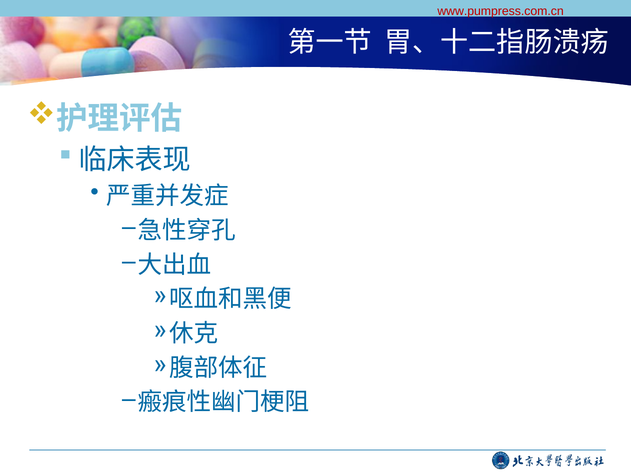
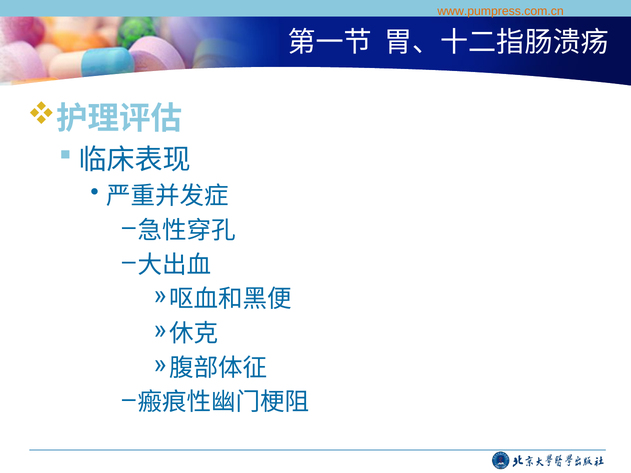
www.pumpress.com.cn colour: red -> orange (501, 11)
